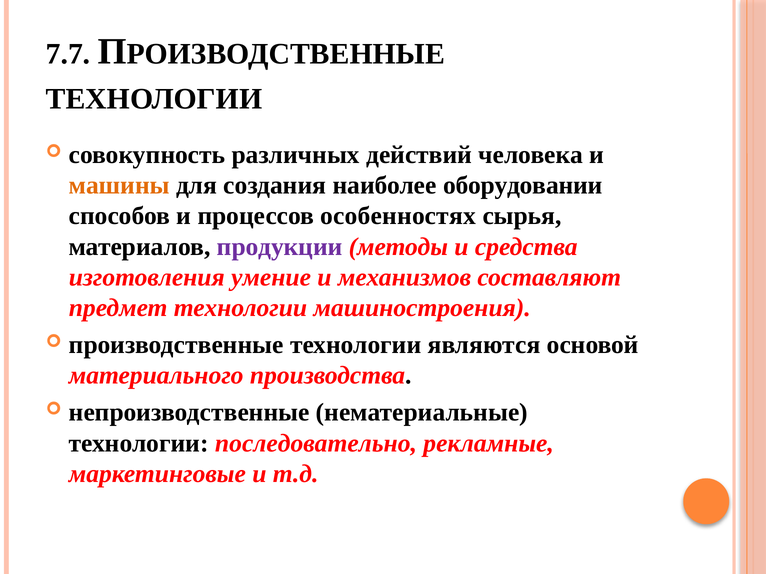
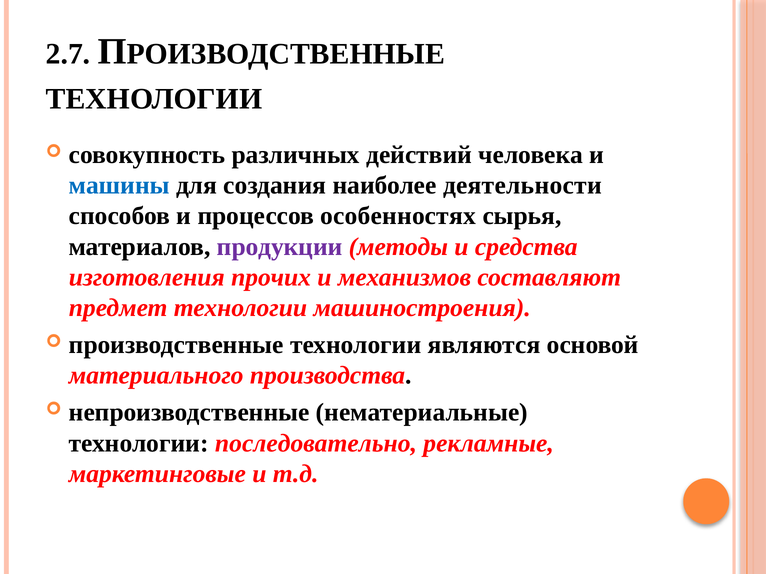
7.7: 7.7 -> 2.7 (68, 54)
машины colour: orange -> blue (119, 186)
оборудовании: оборудовании -> деятельности (522, 186)
умение: умение -> прочих (271, 277)
